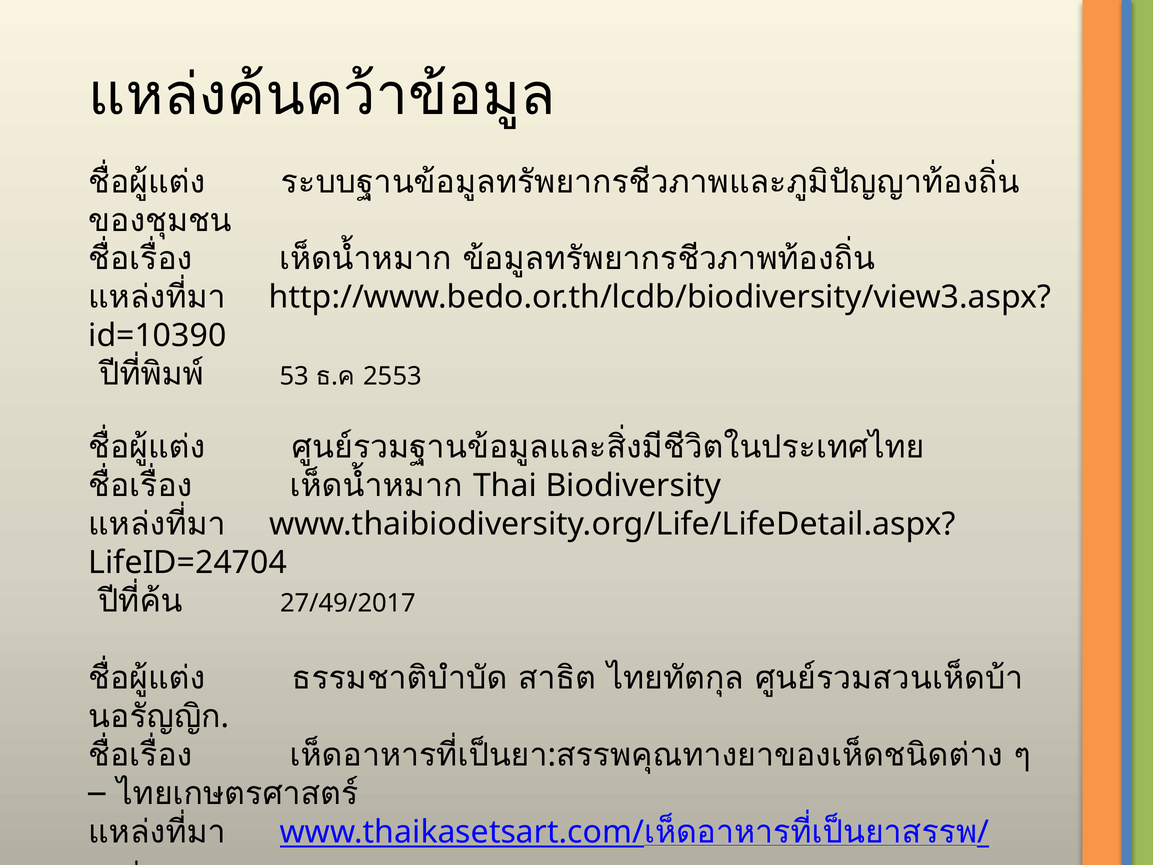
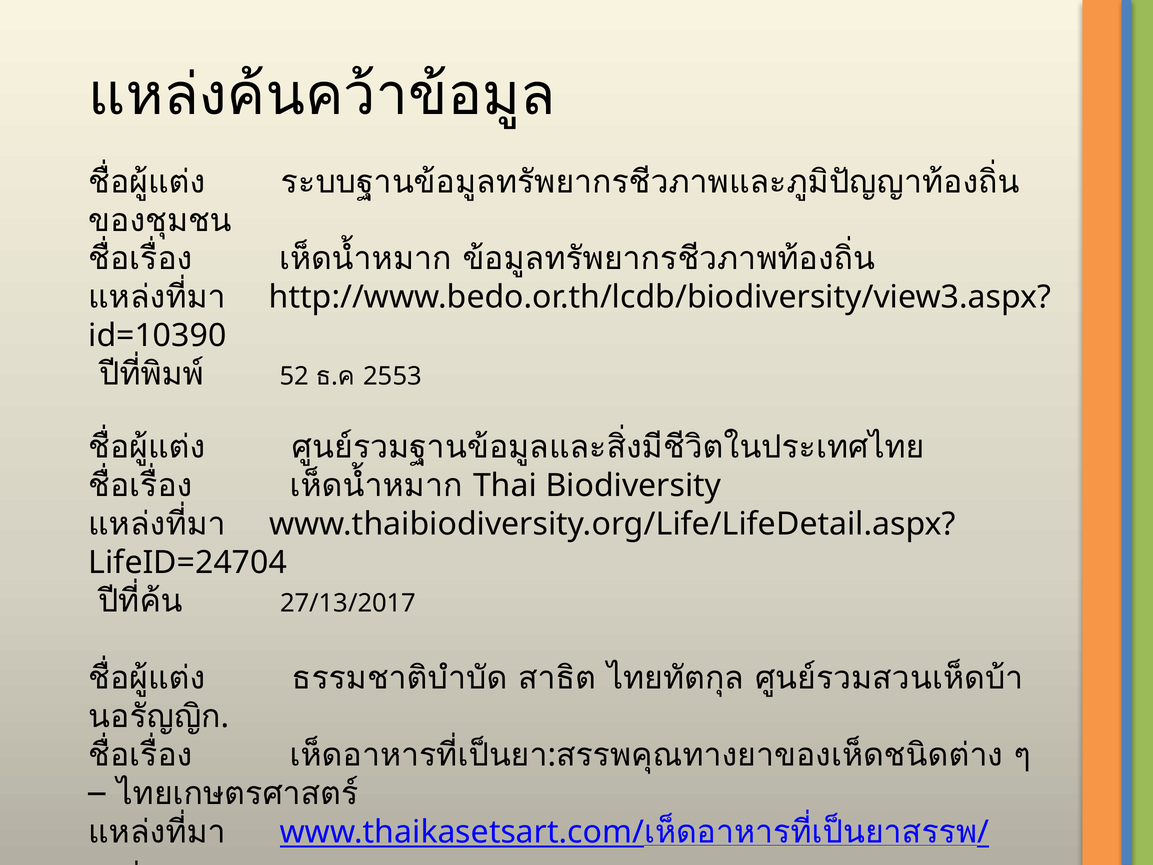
53: 53 -> 52 (294, 376)
27/49/2017: 27/49/2017 -> 27/13/2017 (348, 603)
